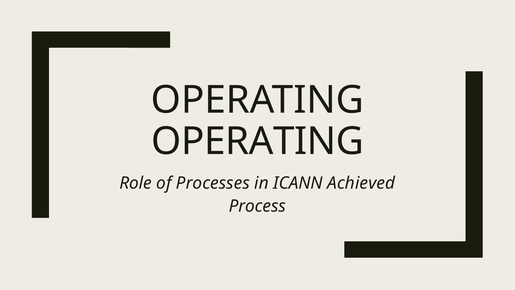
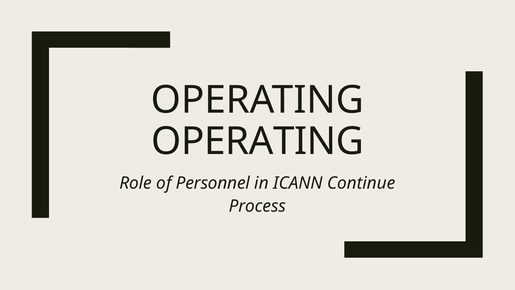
Processes: Processes -> Personnel (213, 183)
Achieved: Achieved -> Continue (361, 183)
